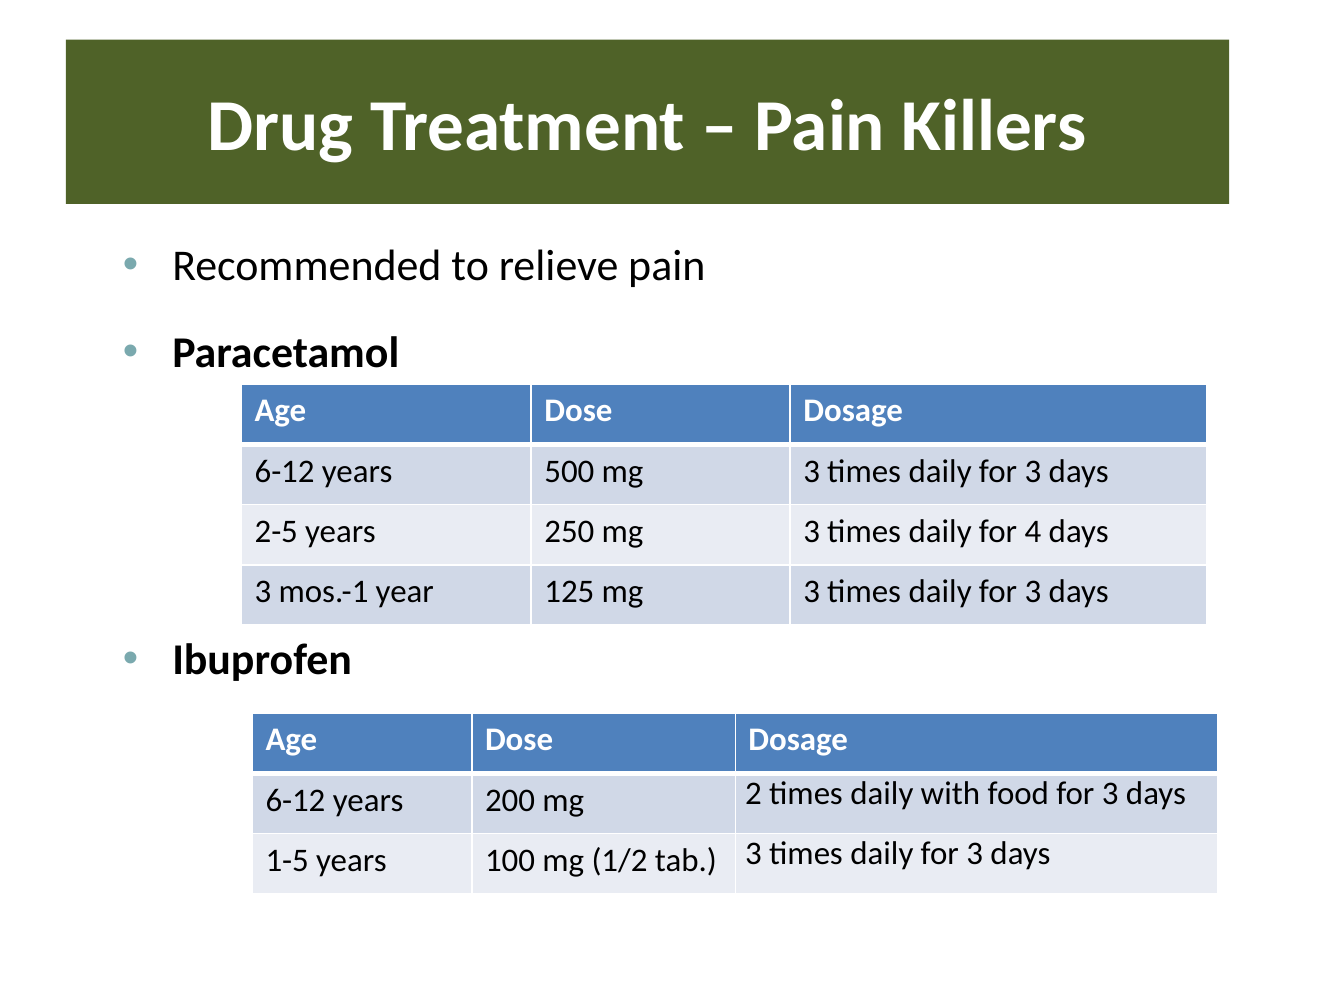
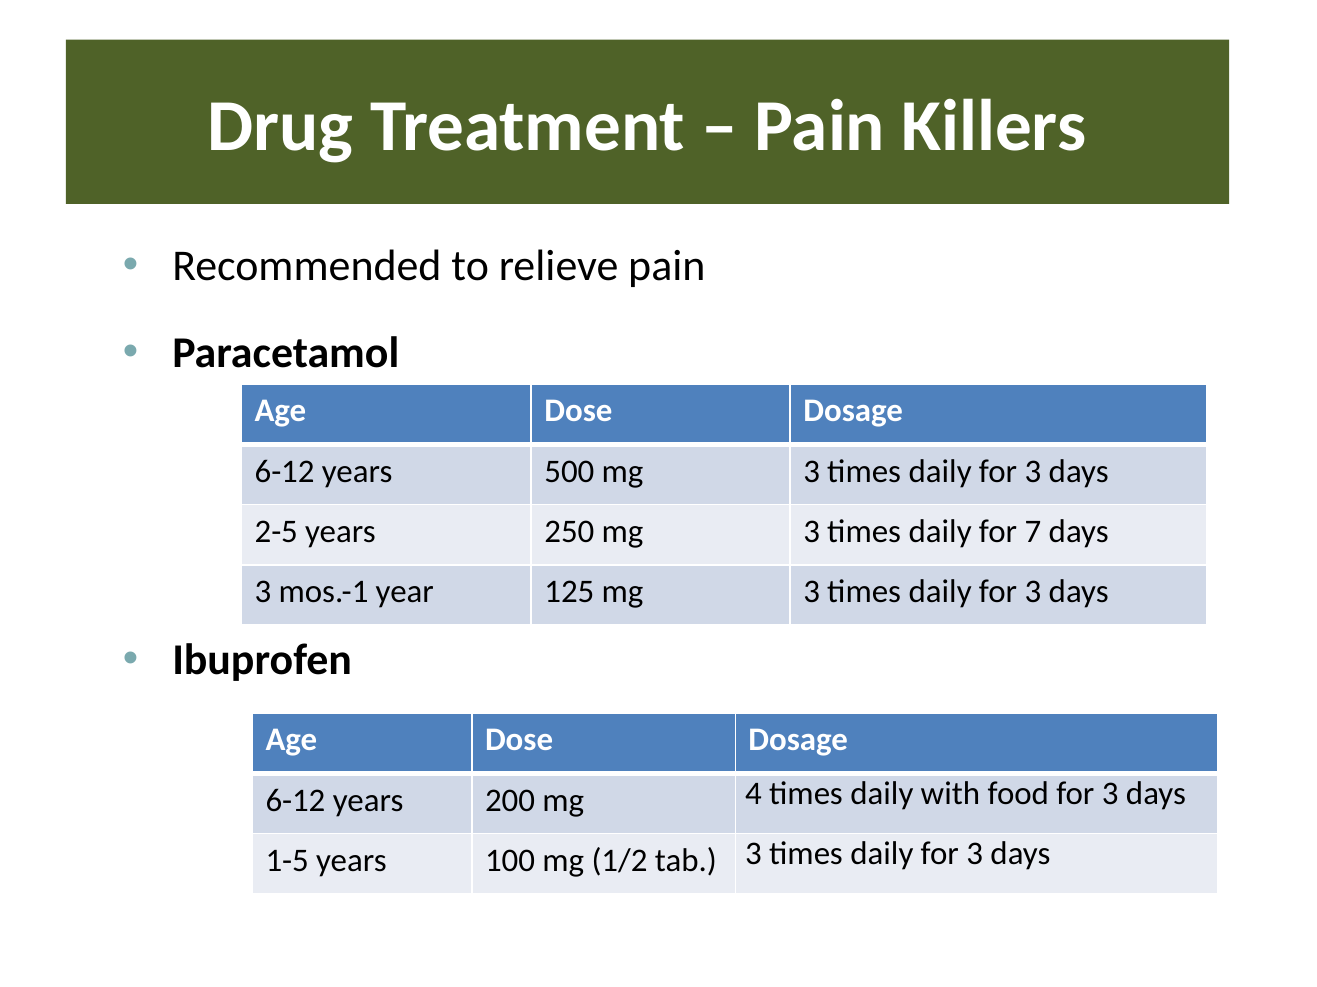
4: 4 -> 7 (1033, 532)
2: 2 -> 4 (753, 794)
